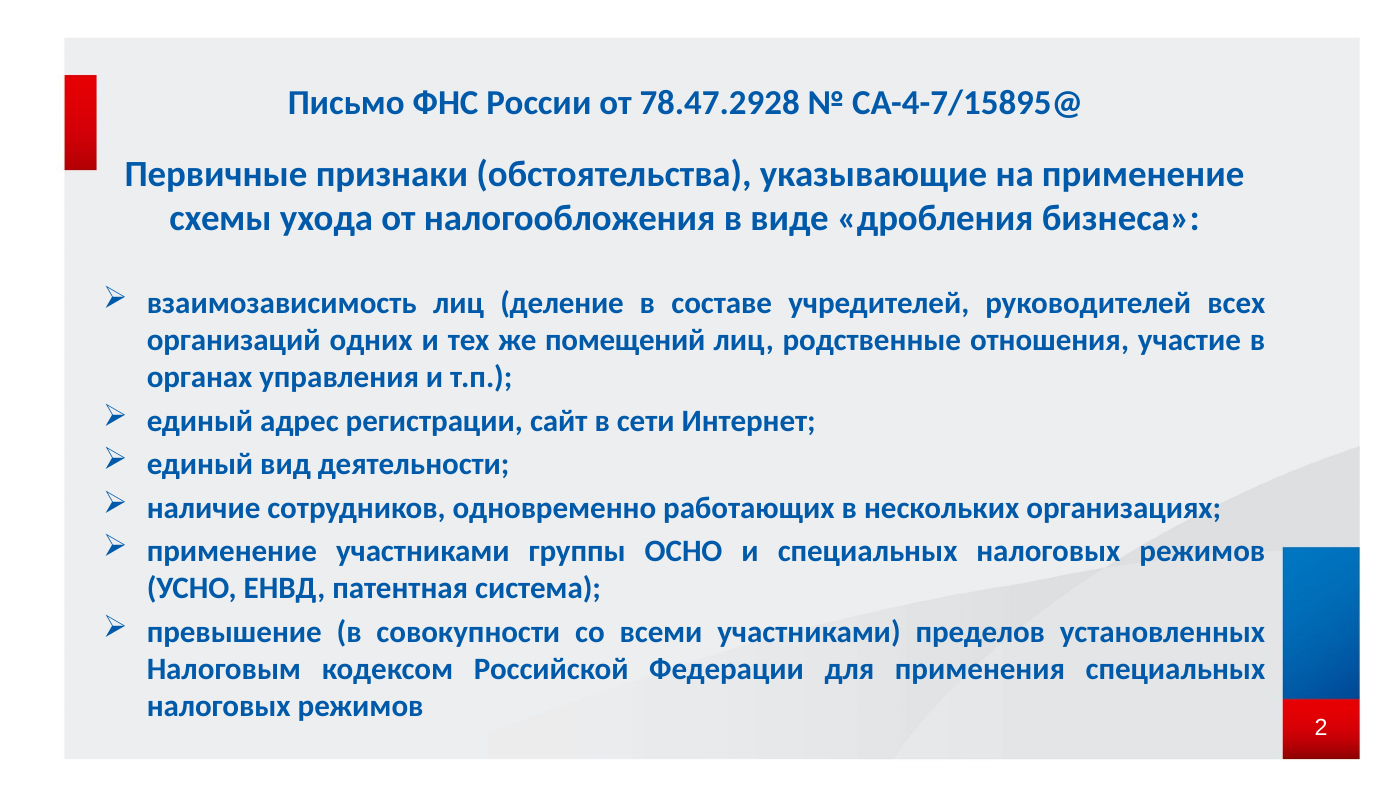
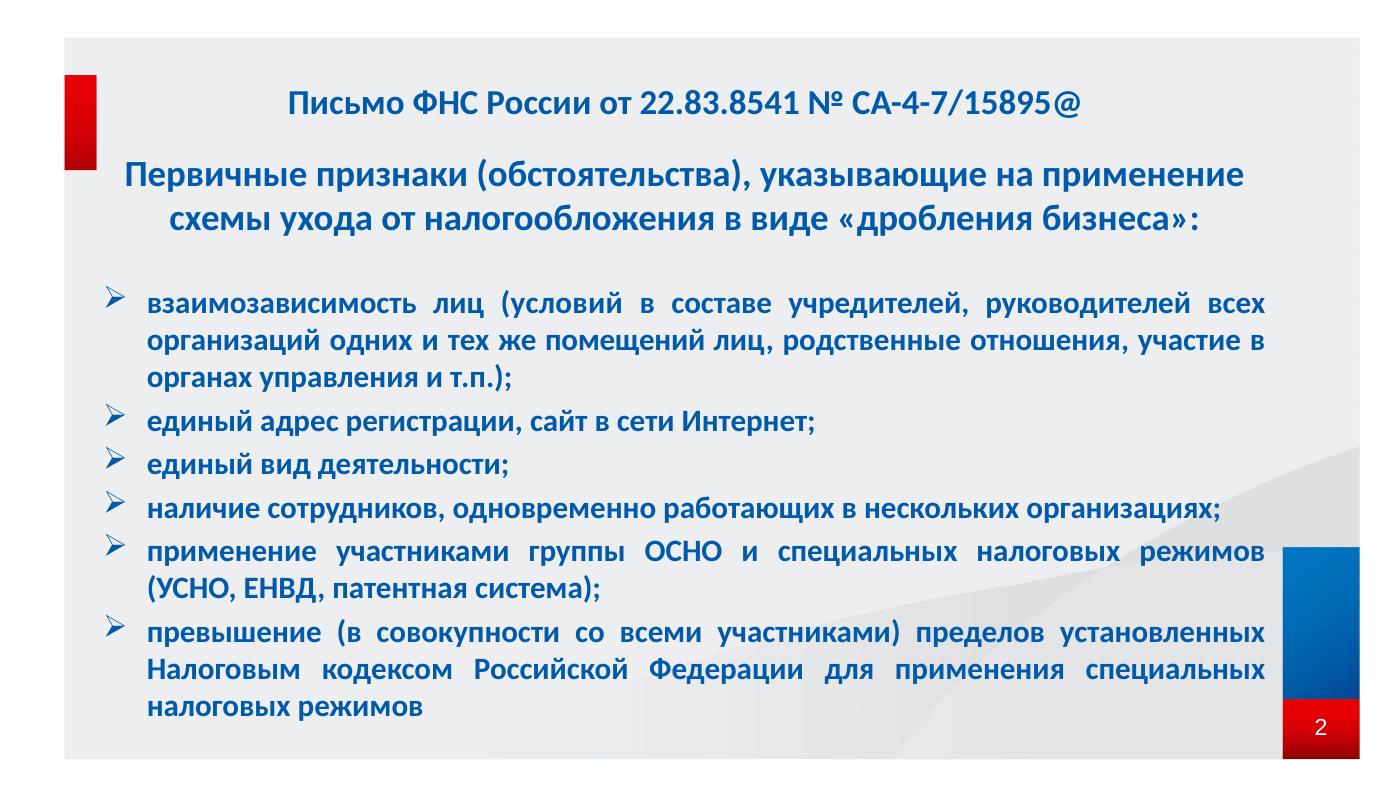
78.47.2928: 78.47.2928 -> 22.83.8541 (720, 103)
деление: деление -> условий (562, 303)
